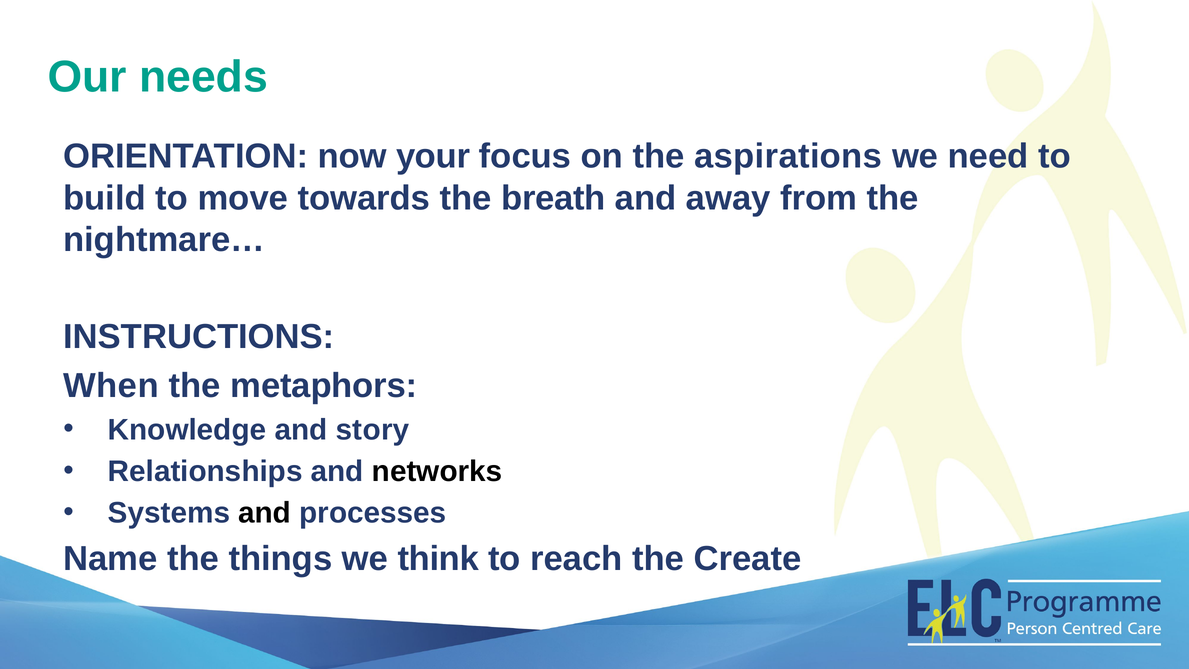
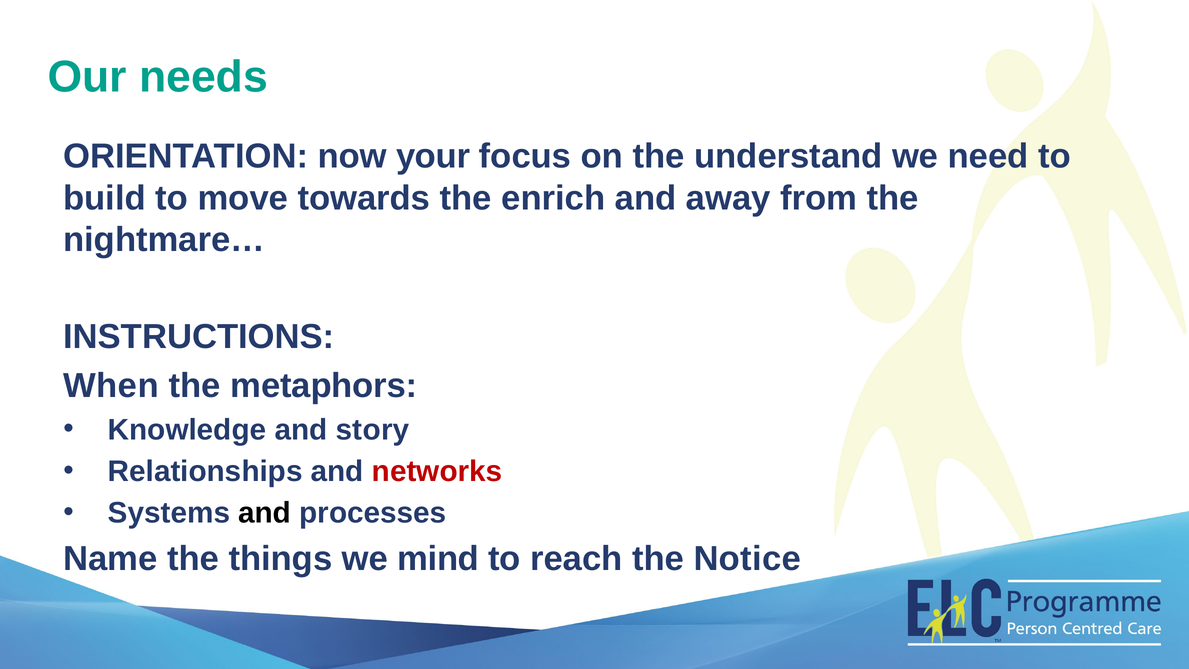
aspirations: aspirations -> understand (788, 156)
breath: breath -> enrich (553, 198)
networks colour: black -> red (437, 471)
think: think -> mind (438, 559)
Create: Create -> Notice (747, 559)
